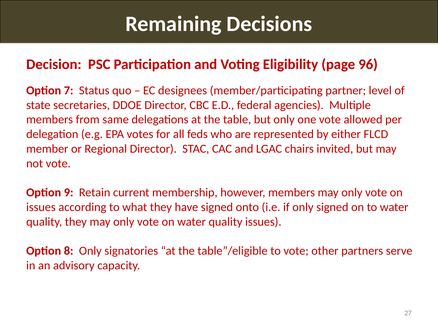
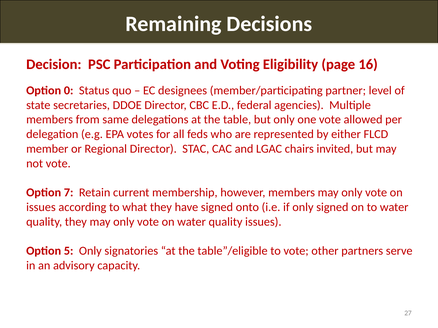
96: 96 -> 16 (368, 65)
7: 7 -> 0 (69, 91)
9: 9 -> 7 (69, 193)
8: 8 -> 5 (69, 251)
